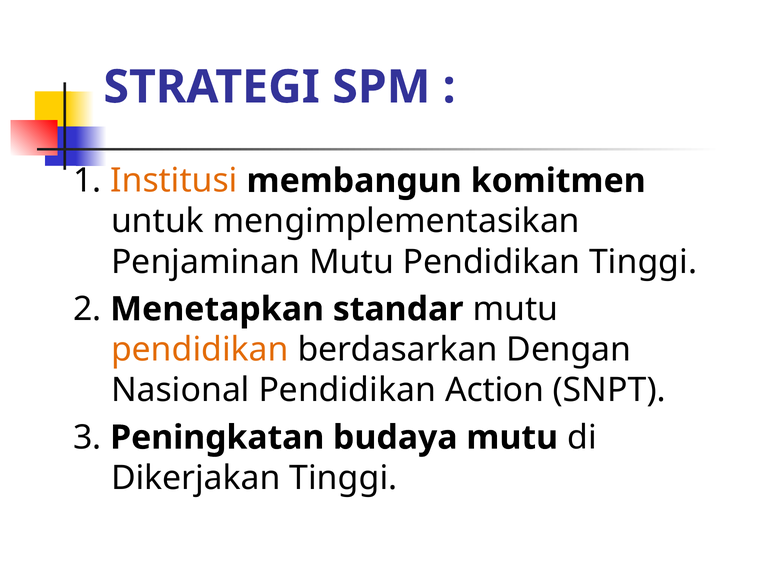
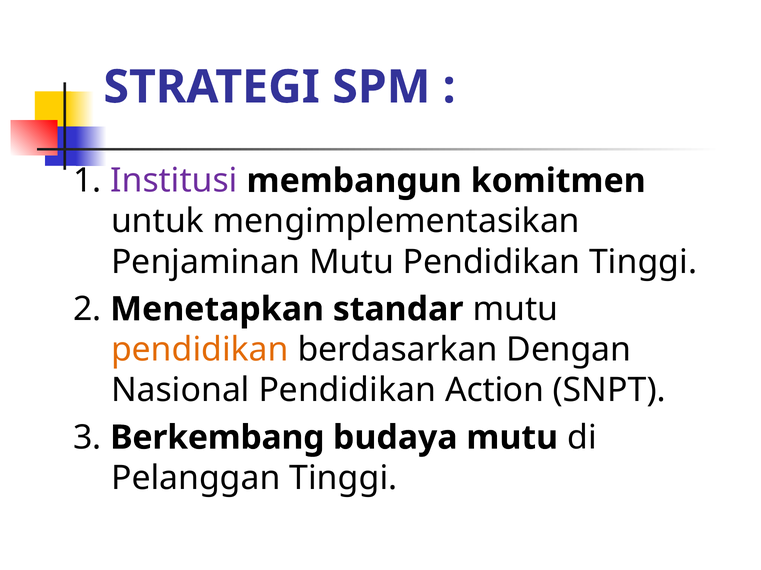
Institusi colour: orange -> purple (174, 181)
Peningkatan: Peningkatan -> Berkembang (217, 438)
Dikerjakan: Dikerjakan -> Pelanggan (196, 479)
